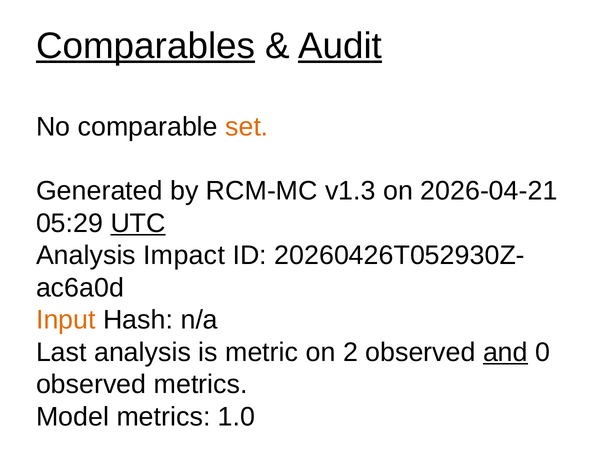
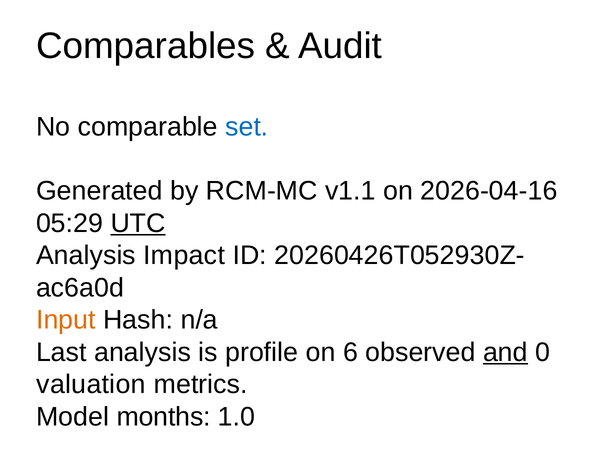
Comparables underline: present -> none (146, 46)
Audit underline: present -> none (340, 46)
set colour: orange -> blue (247, 126)
v1.3: v1.3 -> v1.1 (350, 191)
2026-04-21: 2026-04-21 -> 2026-04-16 (489, 191)
metric: metric -> profile (262, 352)
2: 2 -> 6 (350, 352)
observed: observed -> valuation (91, 384)
Model metrics: metrics -> months (164, 416)
